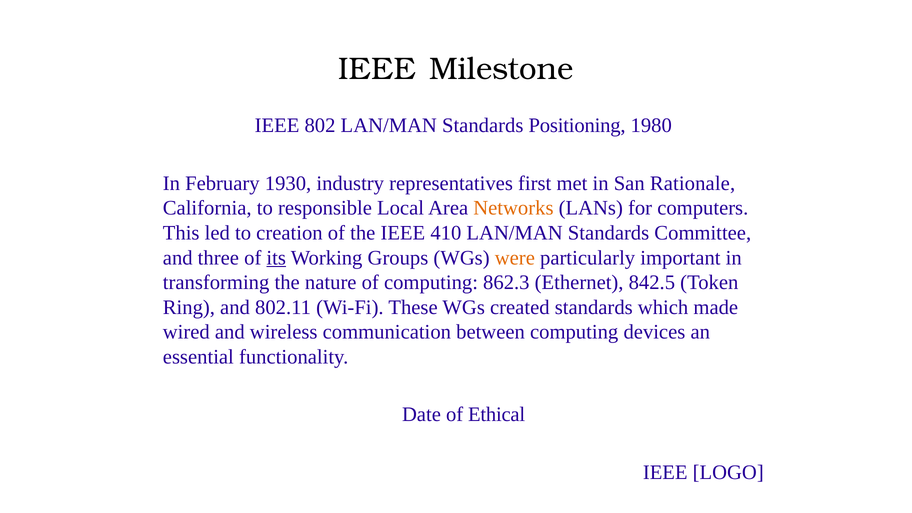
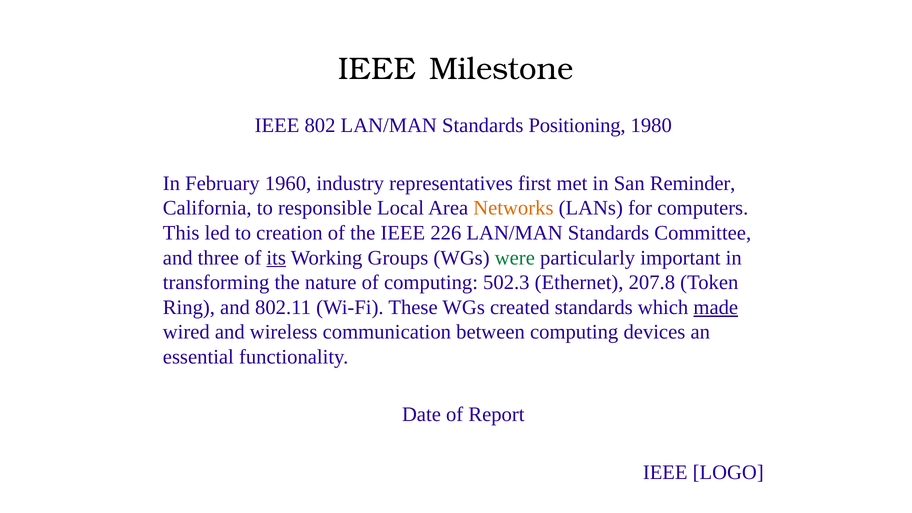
1930: 1930 -> 1960 (288, 183)
Rationale: Rationale -> Reminder (693, 183)
410: 410 -> 226 (446, 233)
were colour: orange -> green (515, 258)
862.3: 862.3 -> 502.3 (506, 282)
842.5: 842.5 -> 207.8 (652, 282)
made underline: none -> present (716, 307)
Ethical: Ethical -> Report (496, 415)
